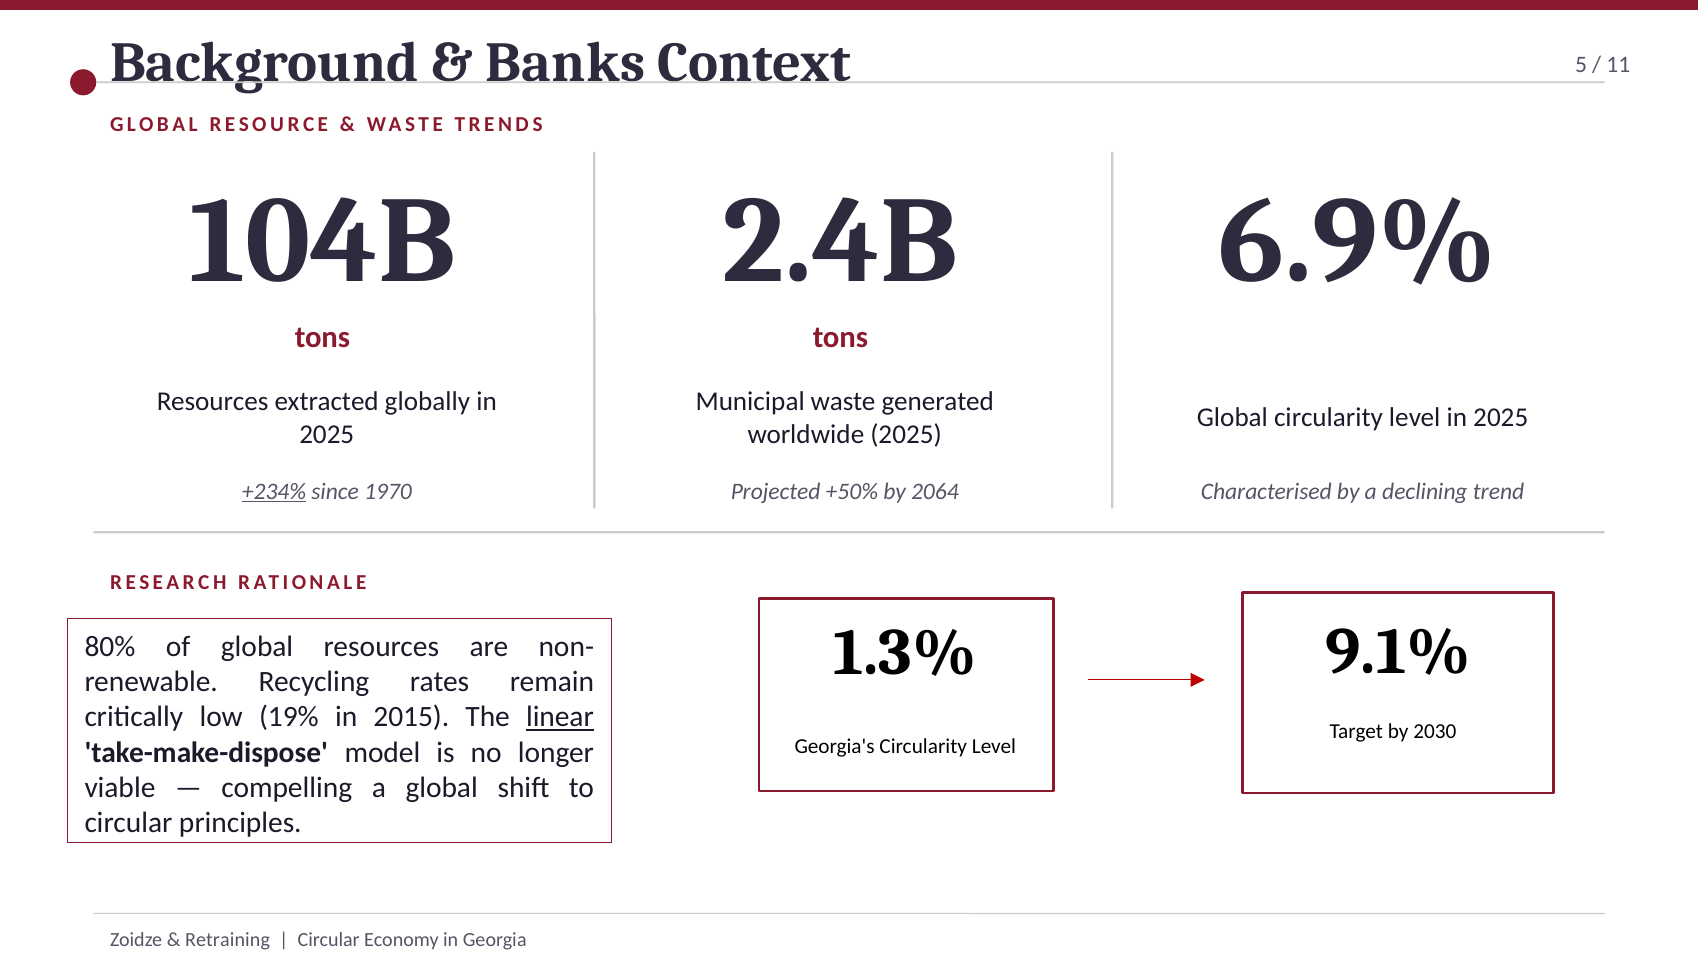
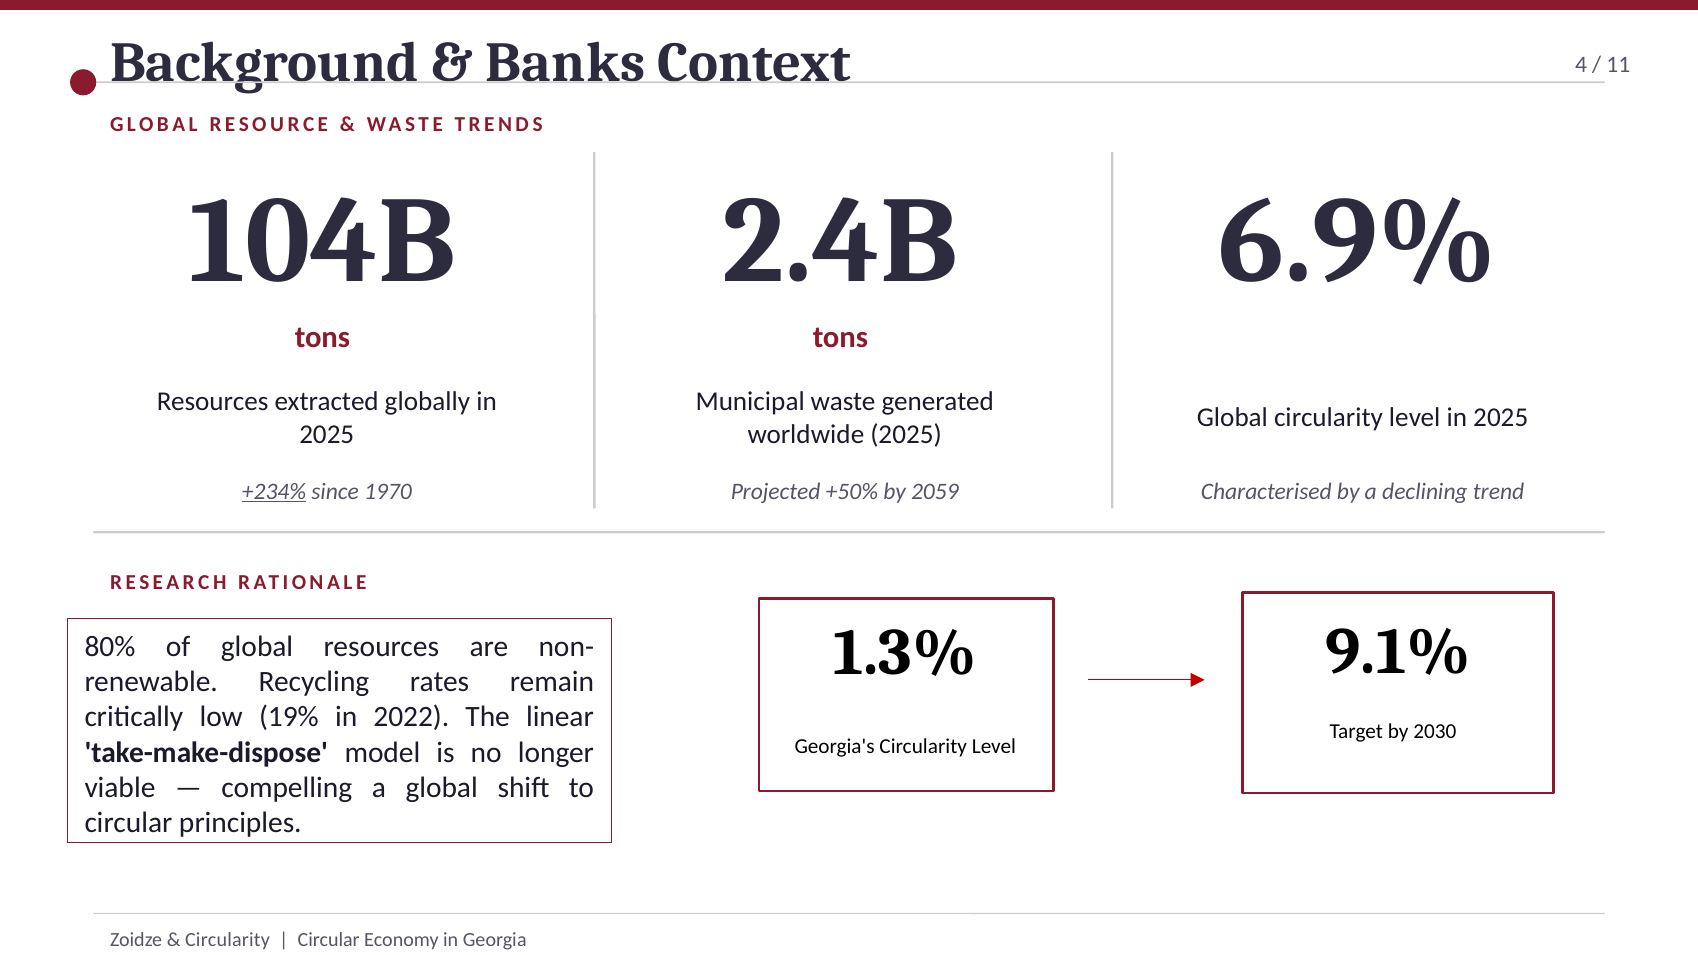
5: 5 -> 4 (1581, 64)
2064: 2064 -> 2059 (935, 491)
2015: 2015 -> 2022 (411, 717)
linear underline: present -> none (560, 717)
Retraining: Retraining -> Circularity (227, 940)
